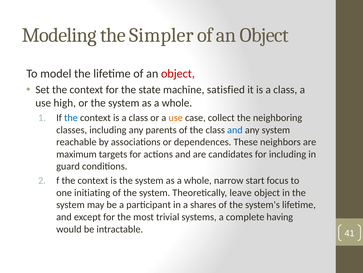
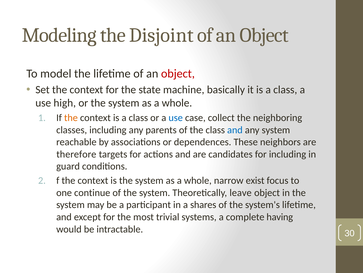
Simpler: Simpler -> Disjoint (161, 35)
satisfied: satisfied -> basically (226, 89)
the colour: blue -> orange (71, 117)
use colour: orange -> blue (176, 117)
maximum: maximum -> therefore (76, 154)
start: start -> exist (255, 180)
initiating: initiating -> continue (92, 192)
41: 41 -> 30 (350, 233)
